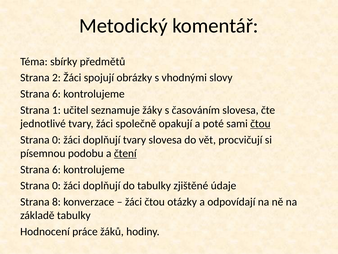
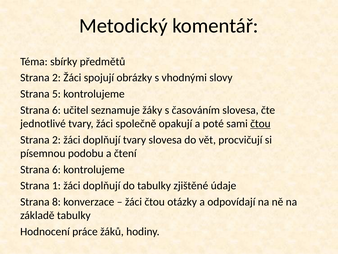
6: 6 -> 5 (56, 94)
1: 1 -> 6 (56, 110)
0: 0 -> 2 (56, 140)
čtení underline: present -> none (125, 153)
0: 0 -> 1 (56, 185)
